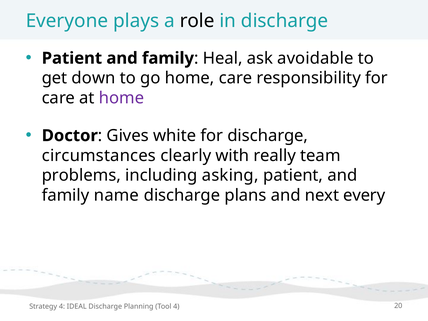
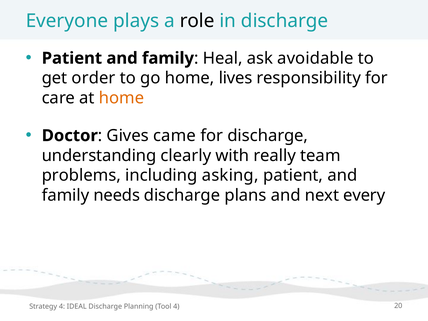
down: down -> order (94, 78)
home care: care -> lives (236, 78)
home colour: purple -> orange (121, 98)
white: white -> came (174, 136)
circumstances: circumstances -> understanding (99, 156)
name: name -> needs (117, 195)
